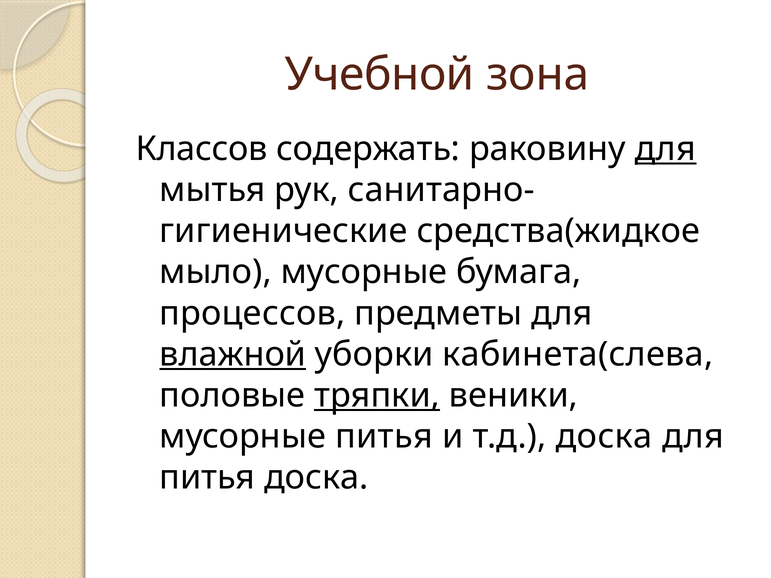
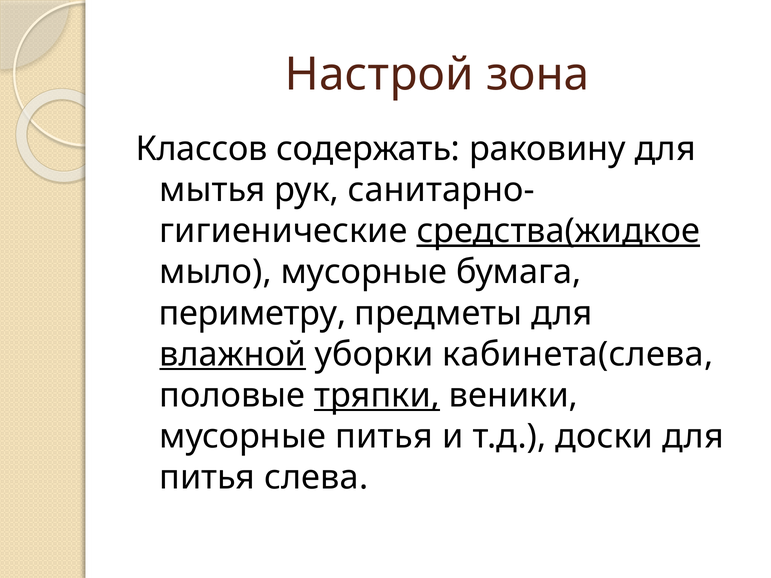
Учебной: Учебной -> Настрой (379, 75)
для underline: present -> none (665, 149)
средства(жидкое underline: none -> present (558, 231)
процессов: процессов -> периметру (253, 313)
т.д доска: доска -> доски (604, 437)
питья доска: доска -> слева (316, 478)
